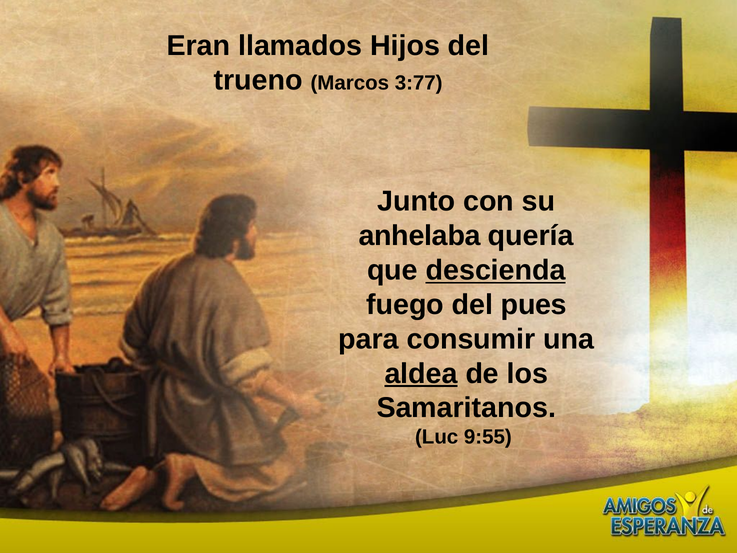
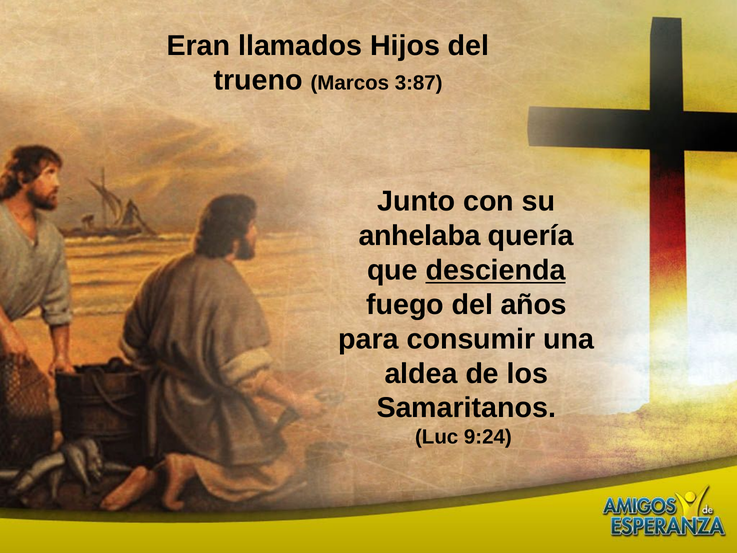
3:77: 3:77 -> 3:87 (419, 83)
pues: pues -> años (534, 305)
aldea underline: present -> none (421, 373)
9:55: 9:55 -> 9:24 (488, 437)
